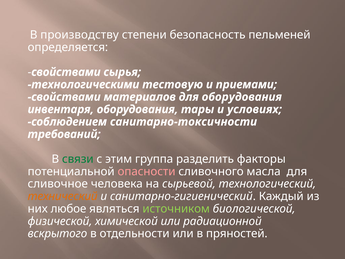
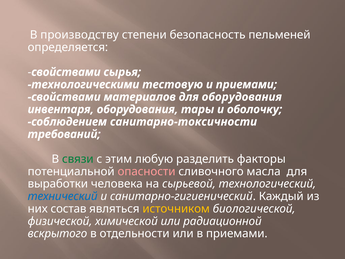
условиях: условиях -> оболочку (255, 109)
группа: группа -> любую (154, 159)
сливочное: сливочное -> выработки (58, 184)
технический colour: orange -> blue (63, 196)
любое: любое -> состав (69, 209)
источником colour: light green -> yellow (176, 209)
в пряностей: пряностей -> приемами (237, 233)
